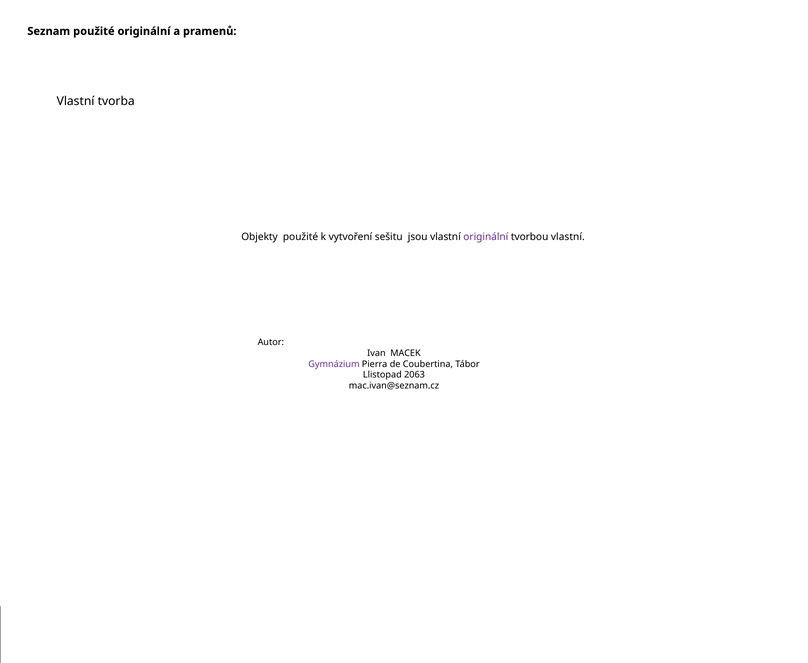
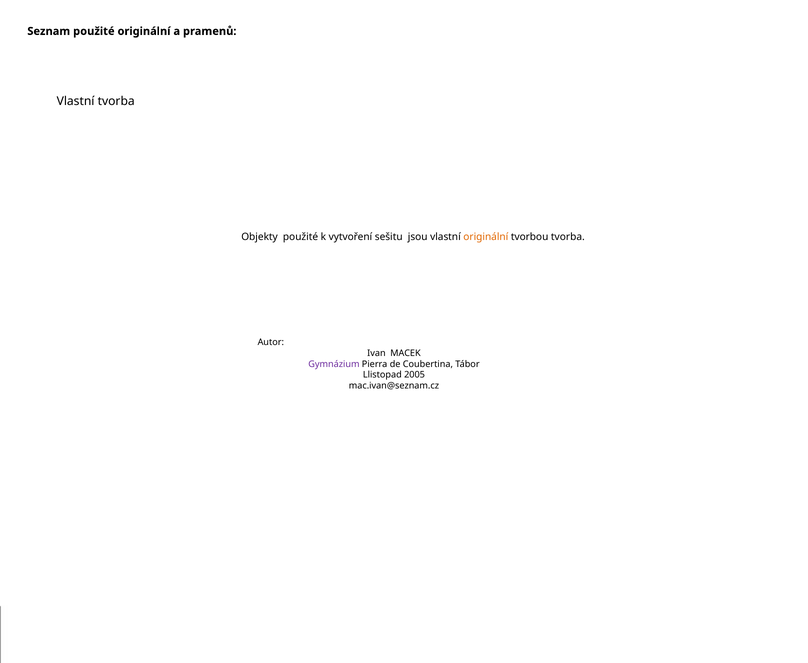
originální colour: purple -> orange (486, 237)
tvorbou vlastní: vlastní -> tvorba (568, 237)
2063: 2063 -> 2005 (415, 375)
